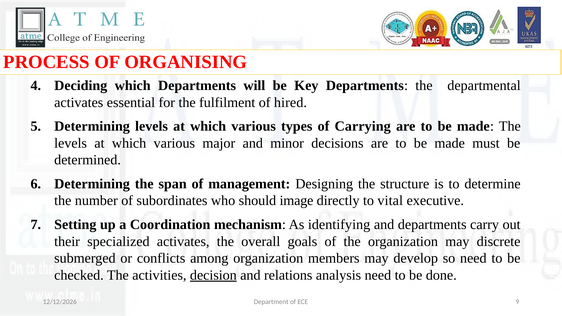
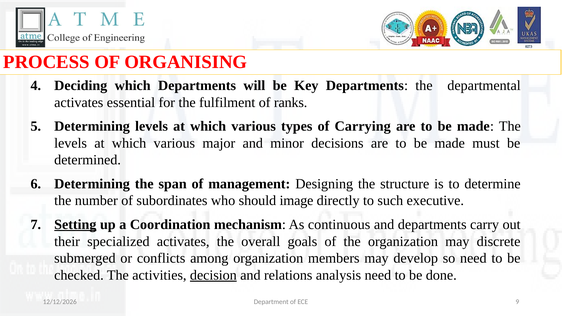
hired: hired -> ranks (291, 102)
vital: vital -> such (390, 201)
Setting underline: none -> present (75, 225)
identifying: identifying -> continuous (339, 225)
